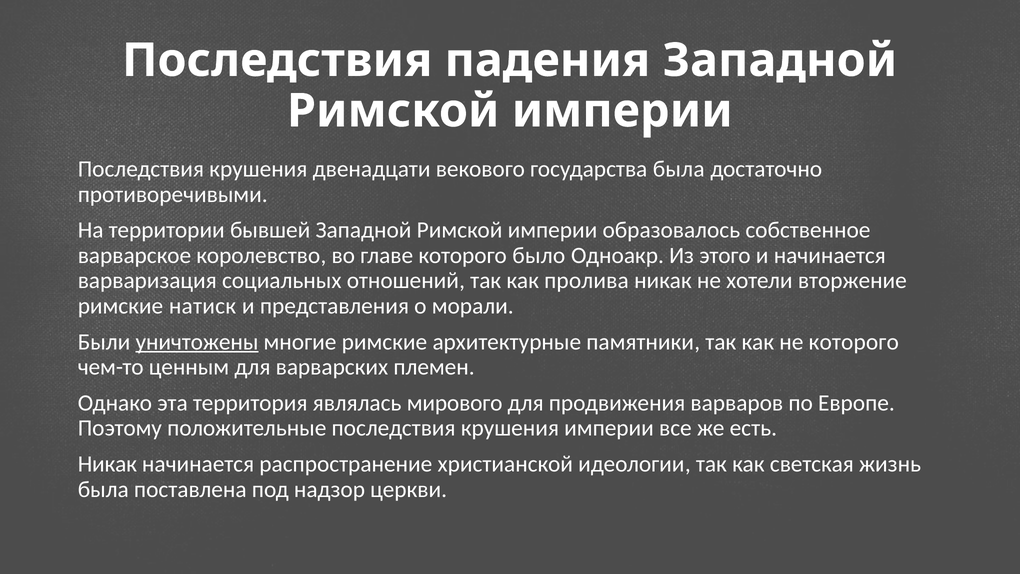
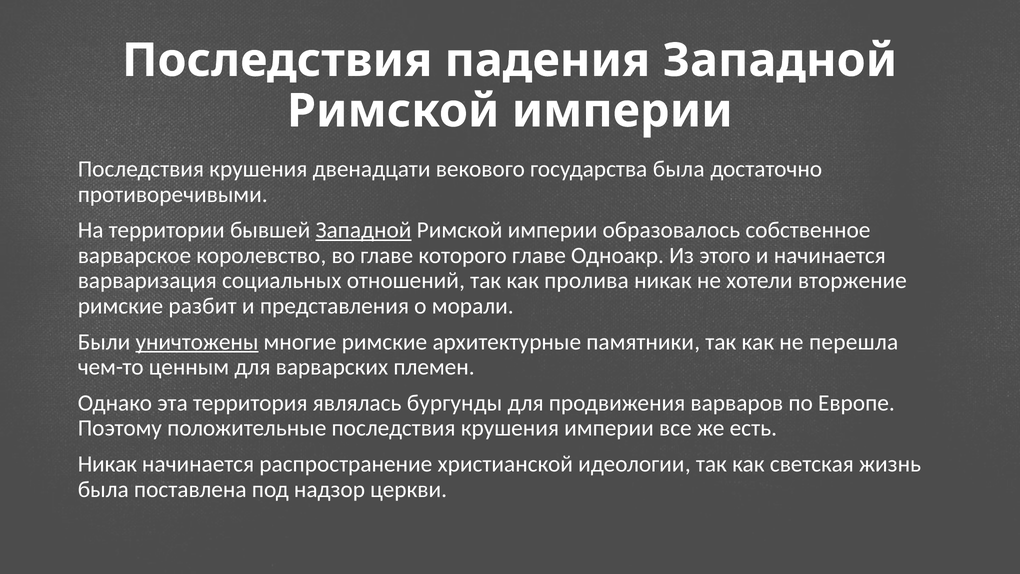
Западной underline: none -> present (364, 230)
которого было: было -> главе (539, 255)
натиск: натиск -> разбит (203, 306)
не которого: которого -> перешла (854, 342)
мирового: мирового -> бургунды (455, 403)
